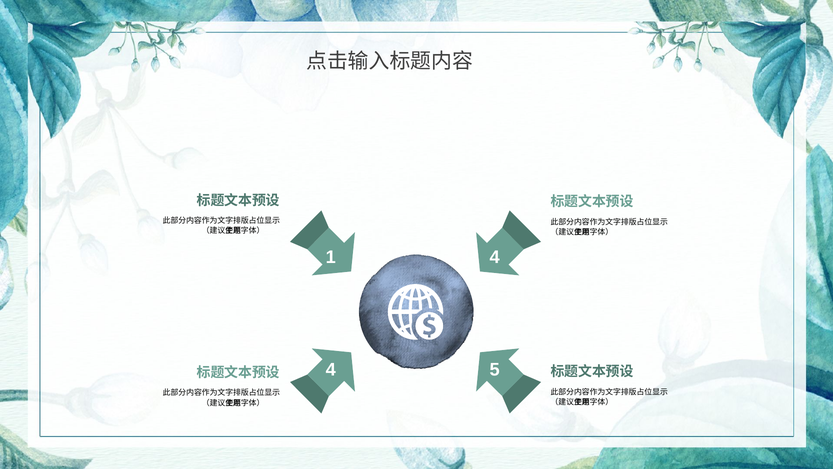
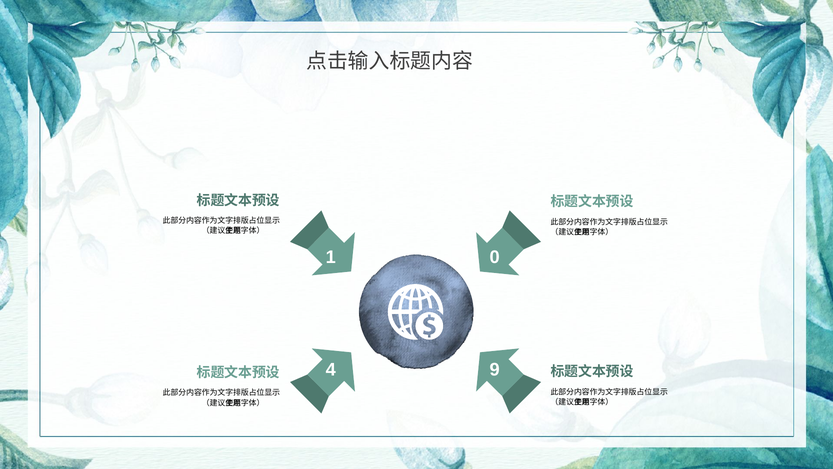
1 4: 4 -> 0 (495, 257)
5: 5 -> 9 (495, 370)
